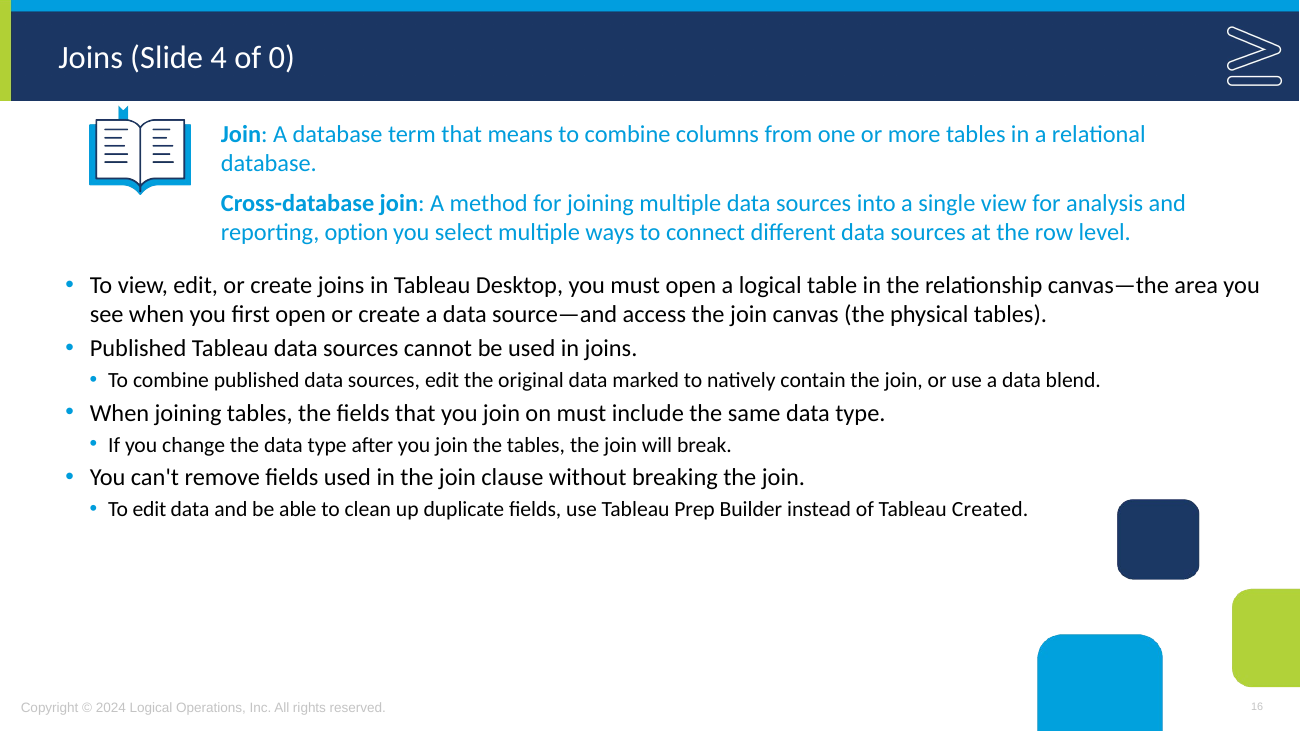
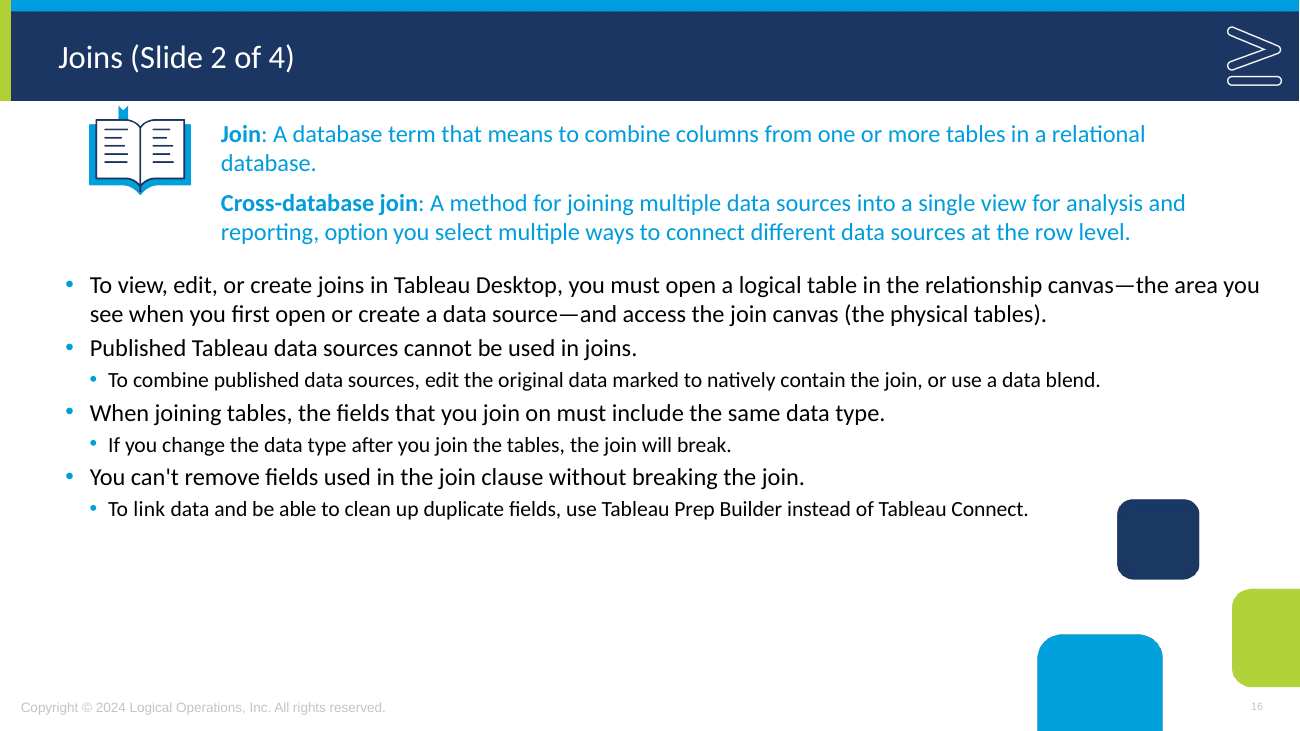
4: 4 -> 2 (219, 58)
0: 0 -> 4 (282, 58)
To edit: edit -> link (149, 510)
Tableau Created: Created -> Connect (990, 510)
